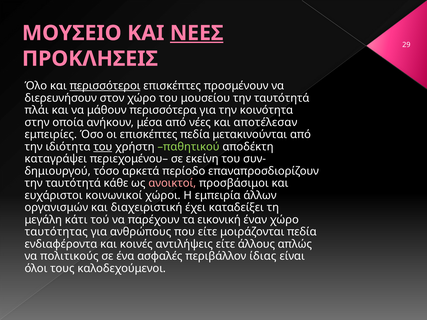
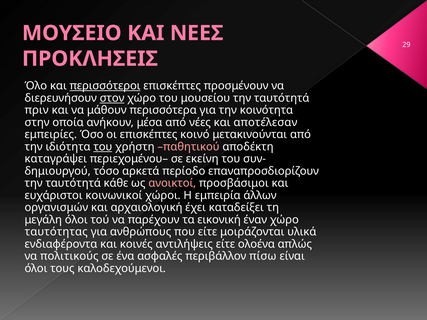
ΝΕΕΣ underline: present -> none (197, 33)
στον underline: none -> present (112, 98)
πλάι: πλάι -> πριν (37, 110)
επισκέπτες πεδία: πεδία -> κοινό (195, 135)
παθητικού colour: light green -> pink (189, 147)
διαχειριστική: διαχειριστική -> αρχαιολογική (147, 208)
μεγάλη κάτι: κάτι -> όλοι (76, 220)
μοιράζονται πεδία: πεδία -> υλικά (302, 232)
άλλους: άλλους -> ολοένα (256, 244)
ίδιας: ίδιας -> πίσω (263, 256)
